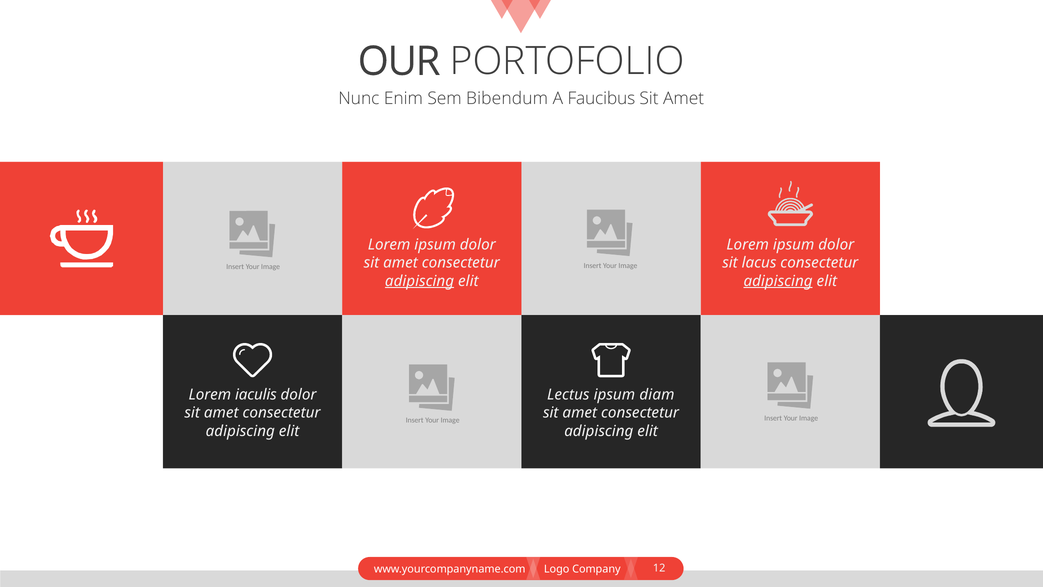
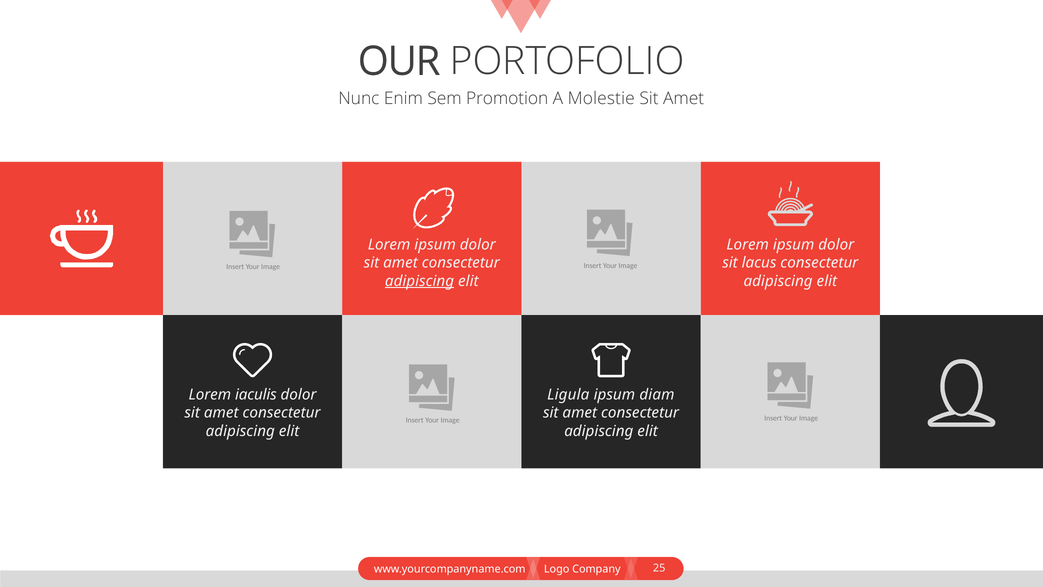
Bibendum: Bibendum -> Promotion (507, 99)
Faucibus: Faucibus -> Molestie (601, 99)
adipiscing underline: present -> none (778, 281)
Lectus: Lectus -> Ligula (568, 394)
12: 12 -> 25 (659, 568)
